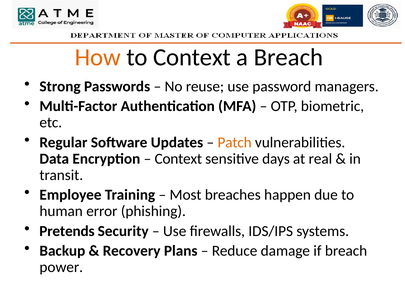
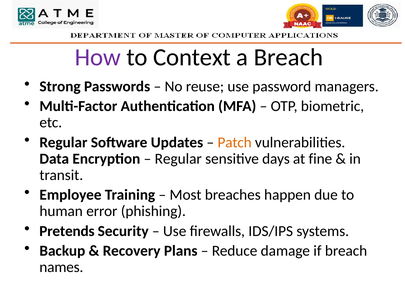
How colour: orange -> purple (98, 57)
Context: Context -> Regular (178, 159)
real: real -> fine (320, 159)
power: power -> names (61, 267)
